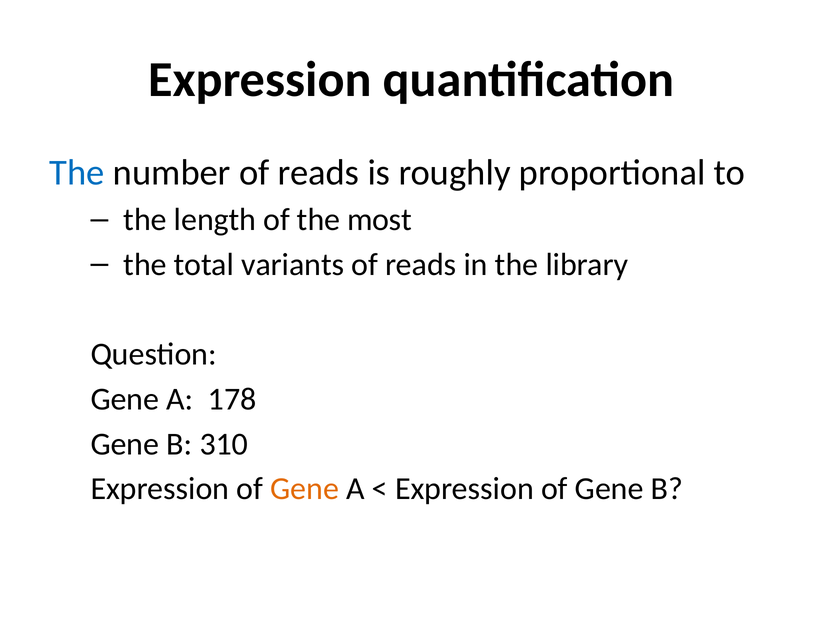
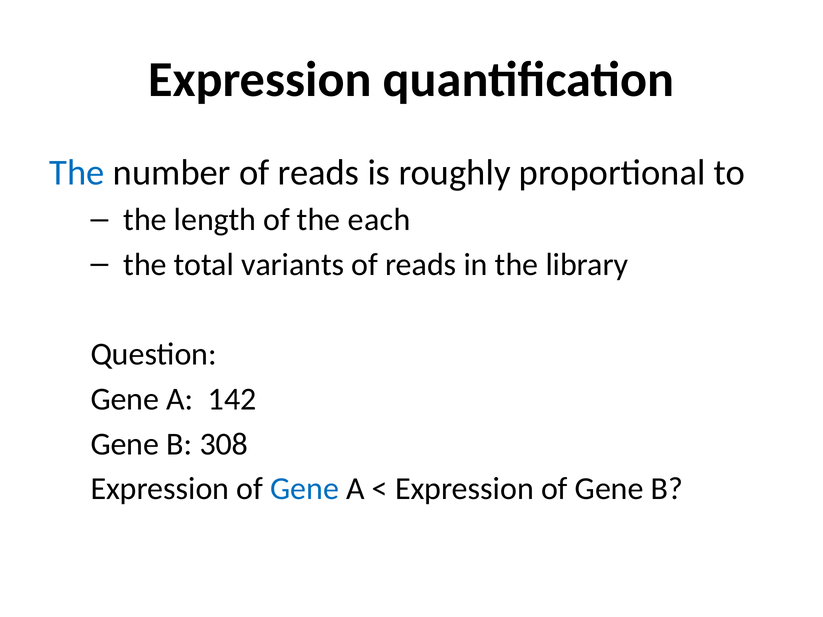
most: most -> each (379, 220)
178: 178 -> 142 (232, 399)
310: 310 -> 308 (224, 444)
Gene colour: orange -> blue (305, 489)
